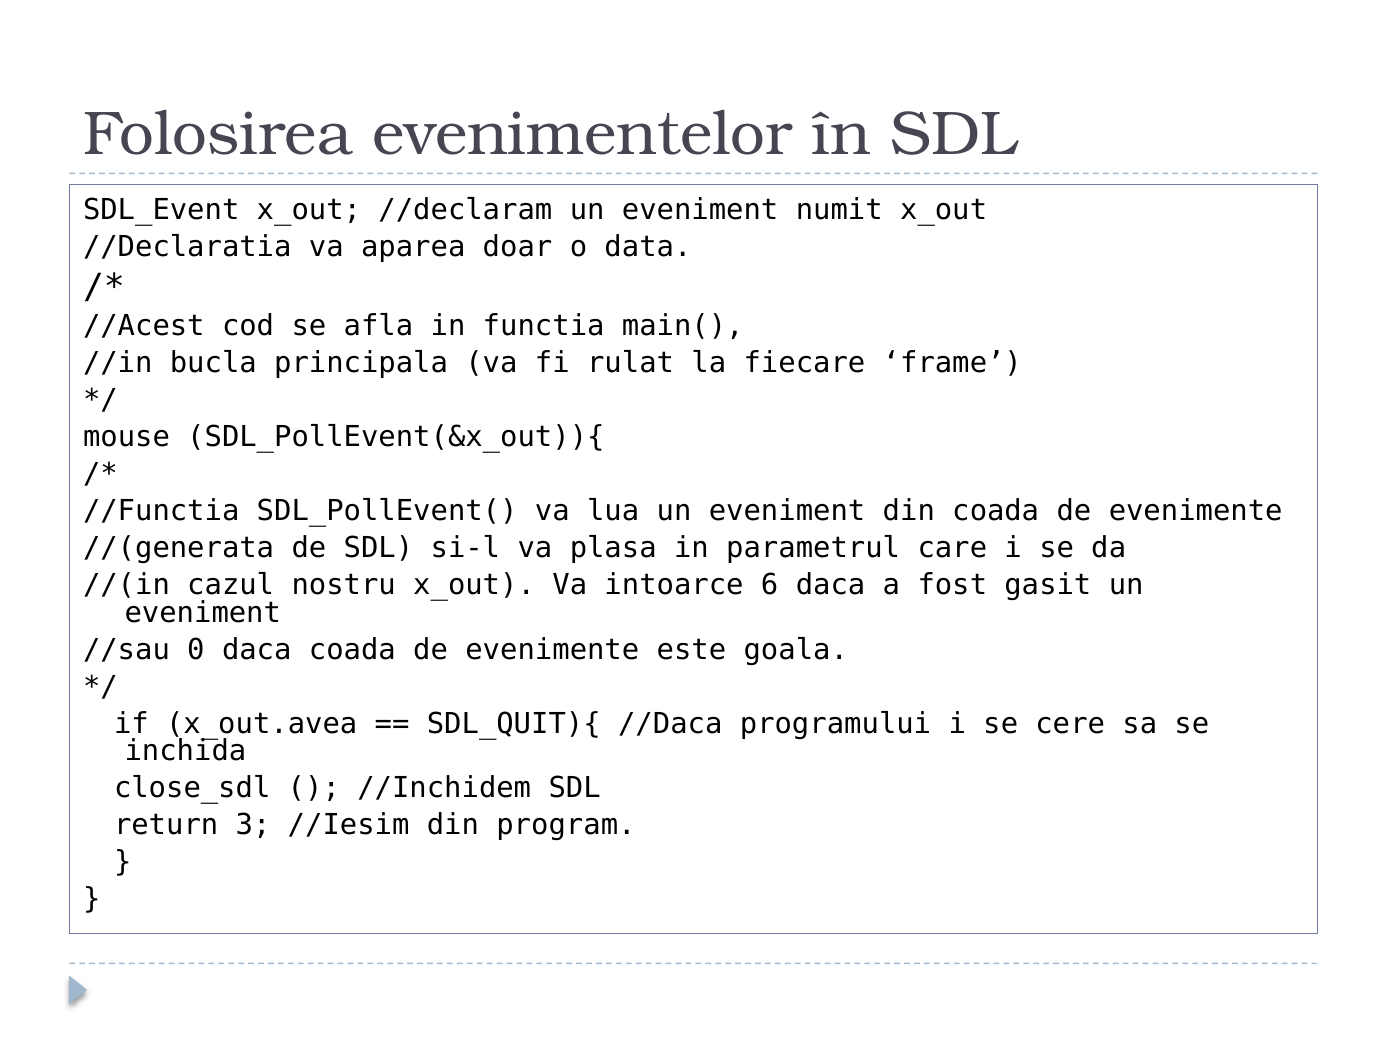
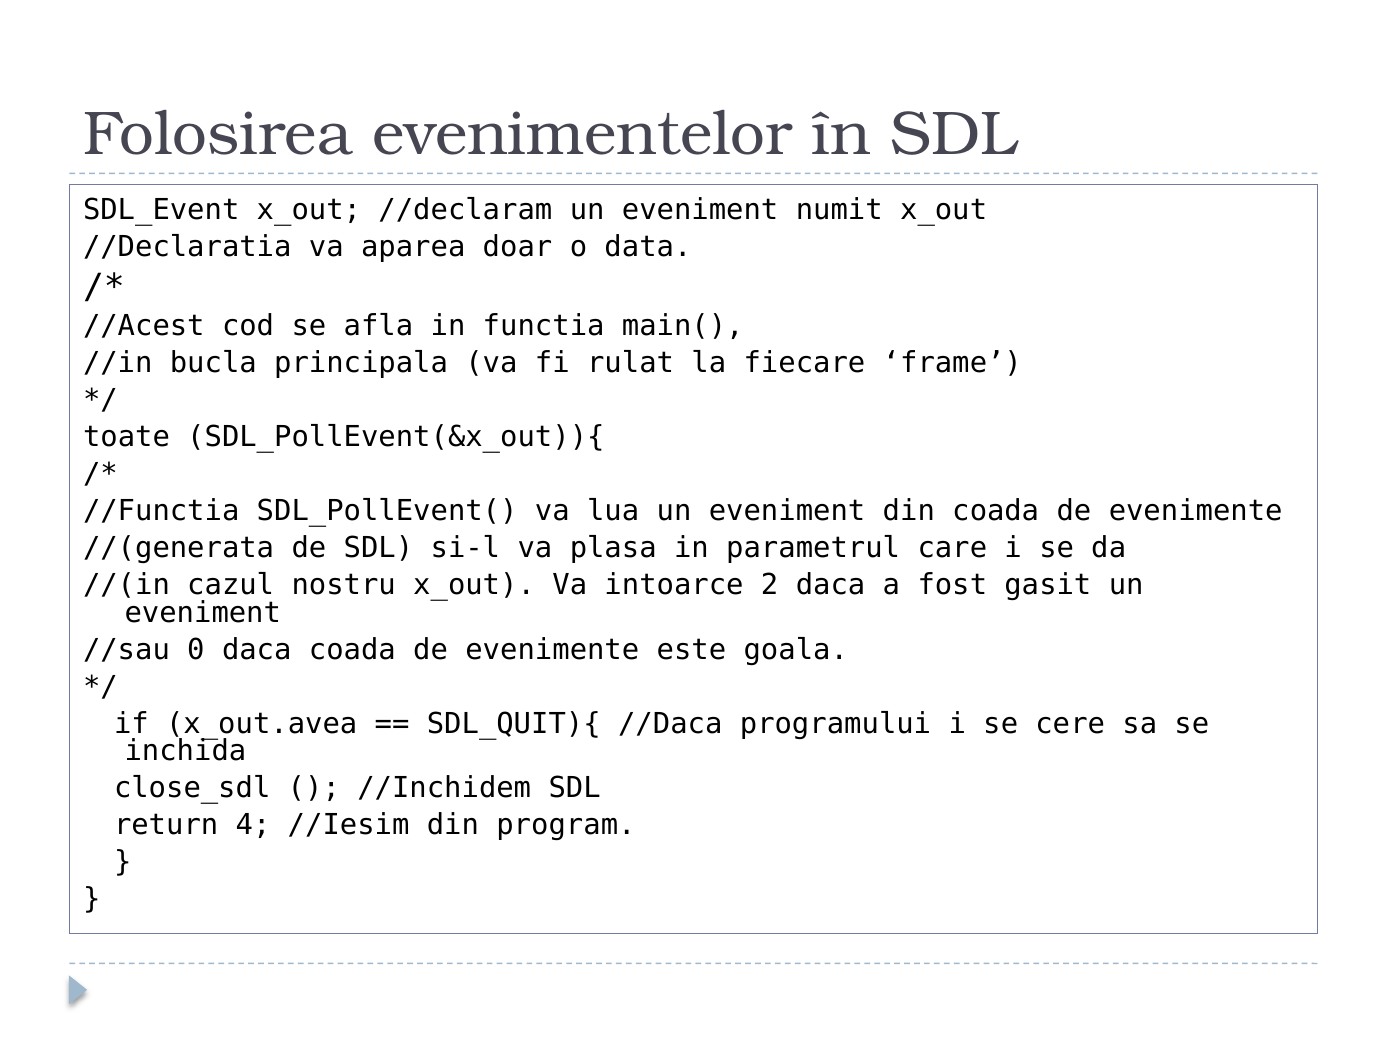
mouse: mouse -> toate (126, 437)
6: 6 -> 2 (770, 585)
3: 3 -> 4 (253, 826)
